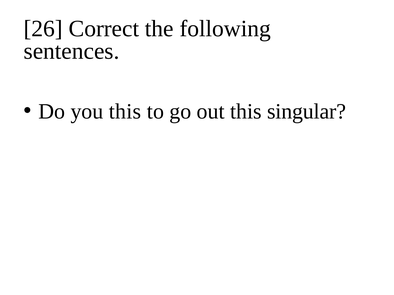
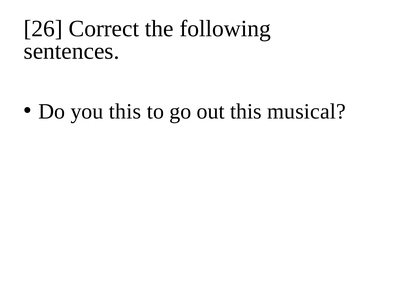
singular: singular -> musical (306, 112)
